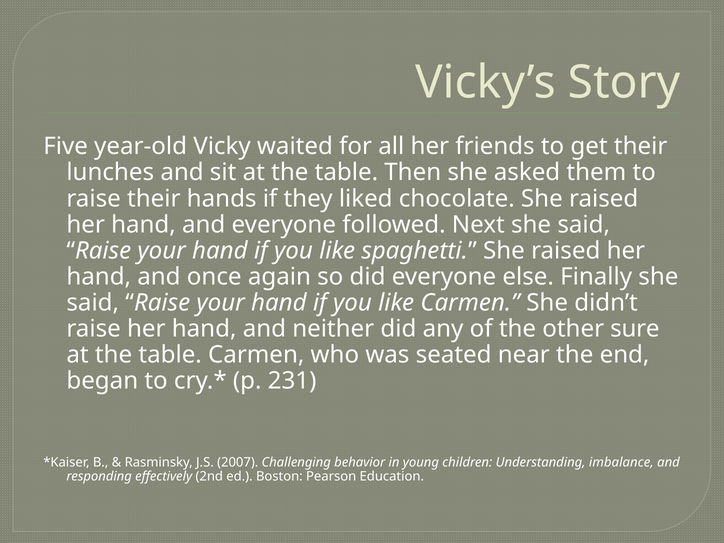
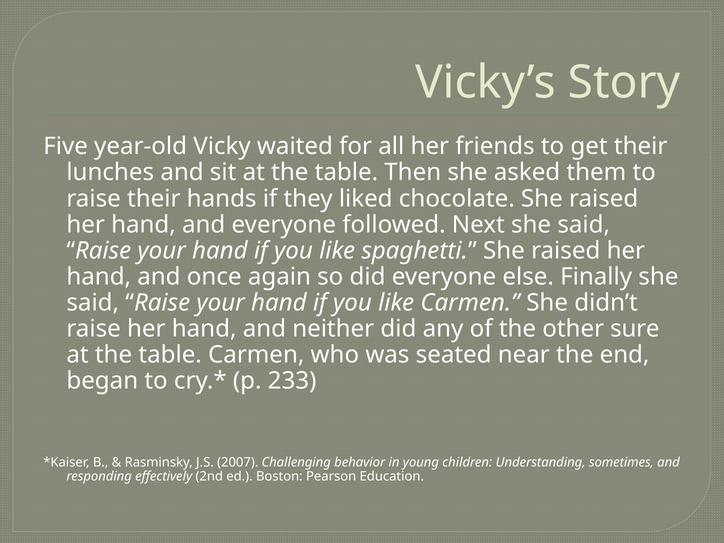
231: 231 -> 233 (292, 381)
imbalance: imbalance -> sometimes (621, 462)
